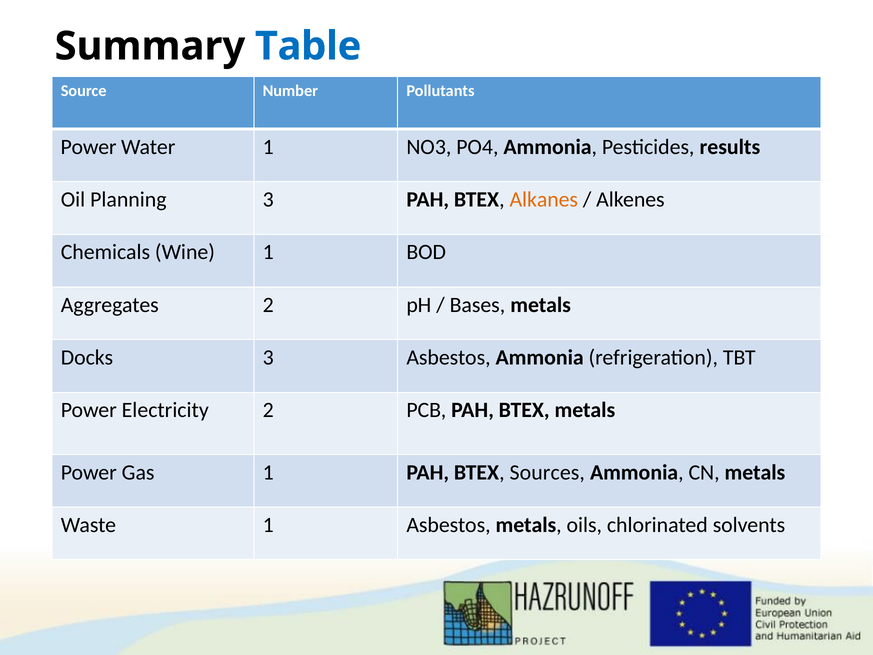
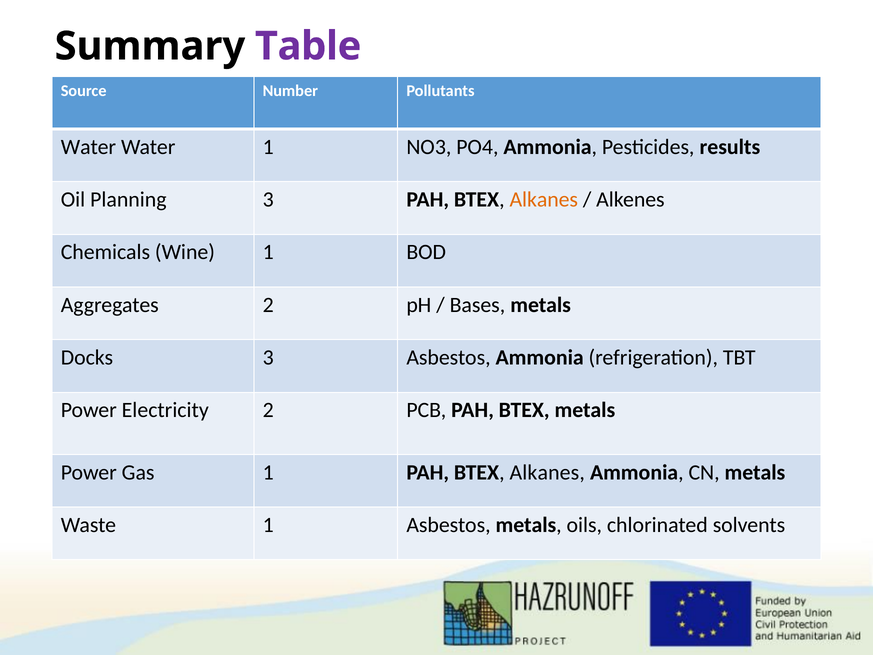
Table colour: blue -> purple (308, 46)
Power: Power -> Water (88, 147)
1 PAH BTEX Sources: Sources -> Alkanes (547, 472)
